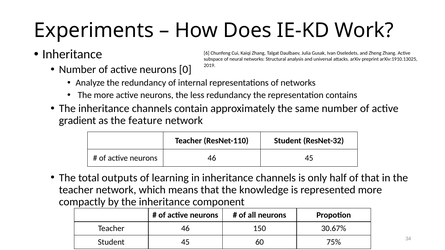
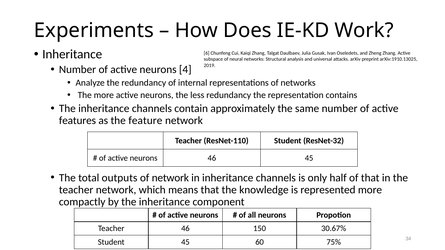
0: 0 -> 4 (185, 70)
gradient: gradient -> features (77, 121)
of learning: learning -> network (170, 178)
